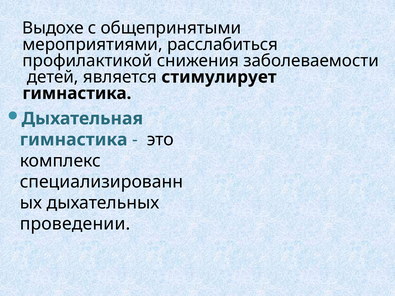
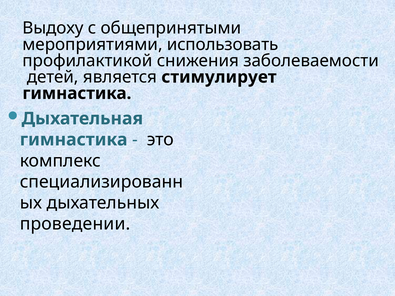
Выдохе: Выдохе -> Выдоху (53, 28)
расслабиться: расслабиться -> использовать (223, 44)
